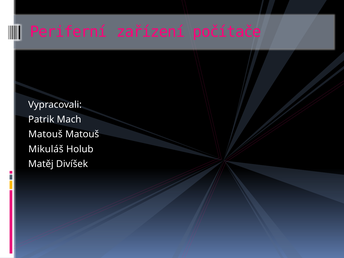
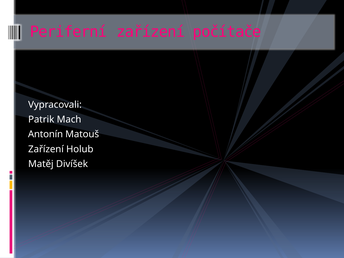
Matouš: Matouš -> Antonín (46, 134)
Mikuláš: Mikuláš -> Zařízení (46, 149)
